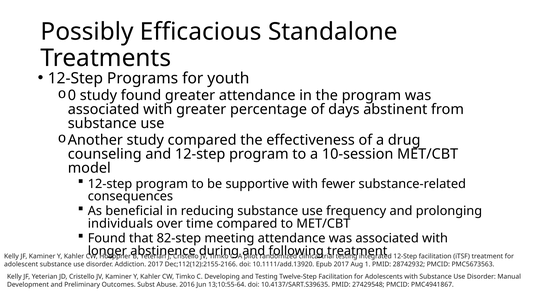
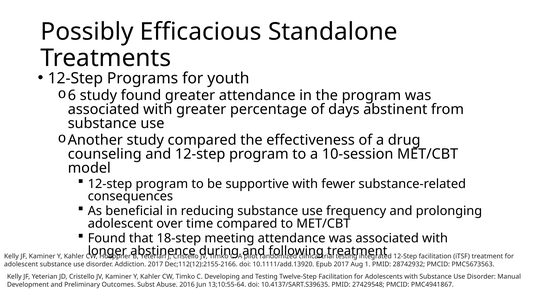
0: 0 -> 6 (72, 95)
individuals: individuals -> adolescent (120, 223)
82-step: 82-step -> 18-step (179, 238)
